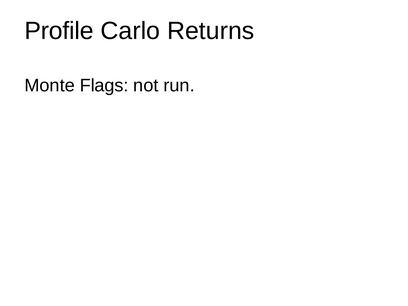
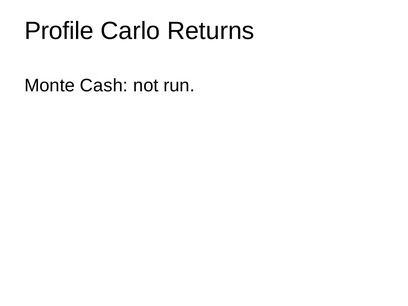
Flags: Flags -> Cash (104, 86)
